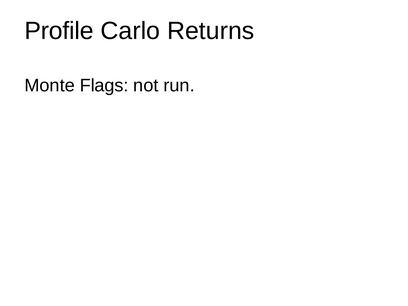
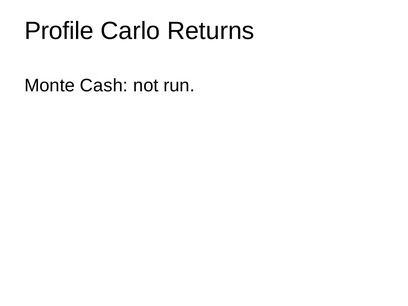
Flags: Flags -> Cash (104, 86)
